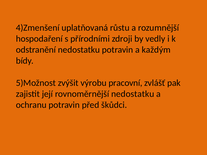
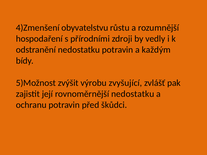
uplatňovaná: uplatňovaná -> obyvatelstvu (85, 28)
pracovní: pracovní -> zvyšující (125, 83)
